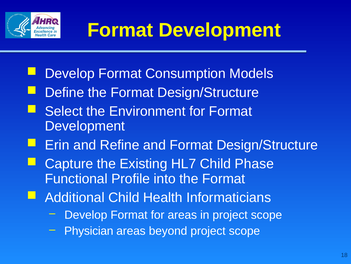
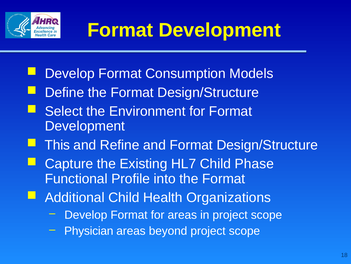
Erin: Erin -> This (57, 145)
Informaticians: Informaticians -> Organizations (229, 197)
